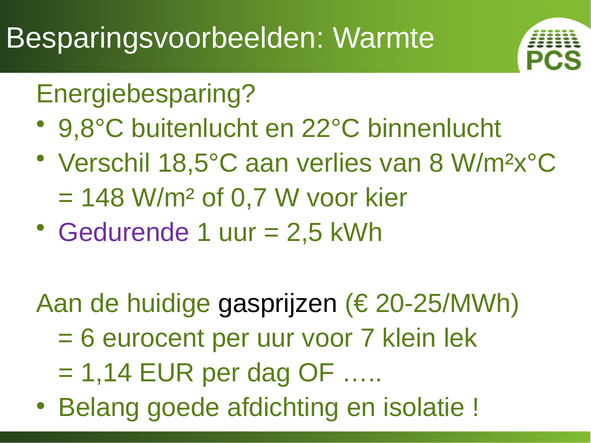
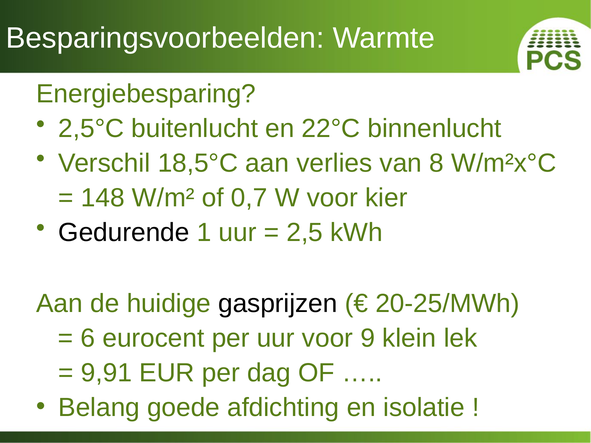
9,8°C: 9,8°C -> 2,5°C (91, 129)
Gedurende colour: purple -> black (124, 233)
7: 7 -> 9 (368, 338)
1,14: 1,14 -> 9,91 (106, 373)
